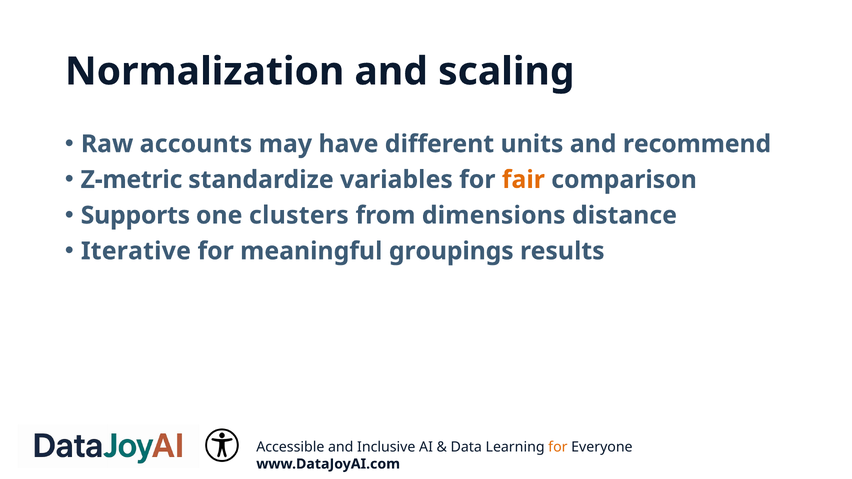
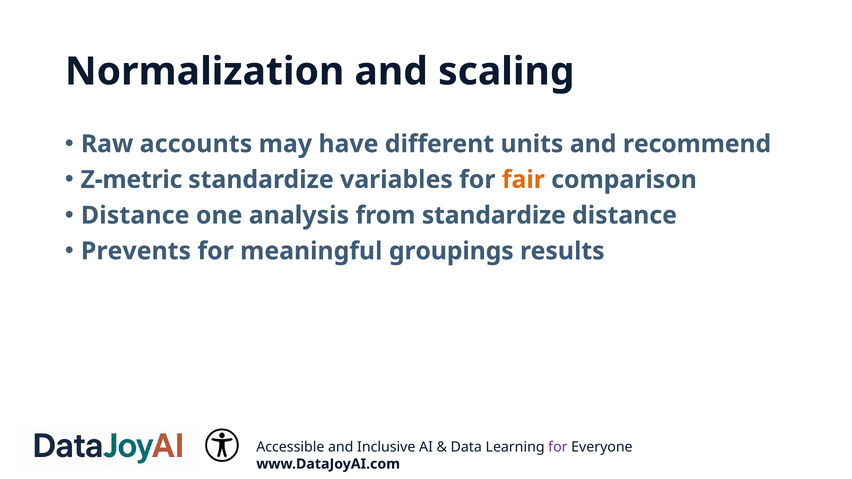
Supports: Supports -> Distance (135, 215)
clusters: clusters -> analysis (299, 215)
from dimensions: dimensions -> standardize (494, 215)
Iterative: Iterative -> Prevents (136, 251)
for colour: orange -> purple (558, 447)
